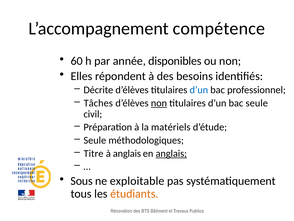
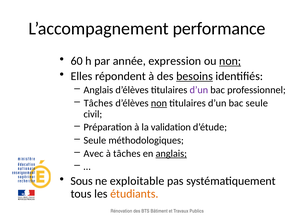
compétence: compétence -> performance (219, 28)
disponibles: disponibles -> expression (175, 61)
non underline: none -> present (230, 61)
besoins underline: none -> present (195, 76)
Décrite: Décrite -> Anglais (98, 90)
d’un colour: blue -> purple (199, 90)
matériels: matériels -> validation (171, 127)
Titre: Titre -> Avec (94, 153)
à anglais: anglais -> tâches (127, 153)
